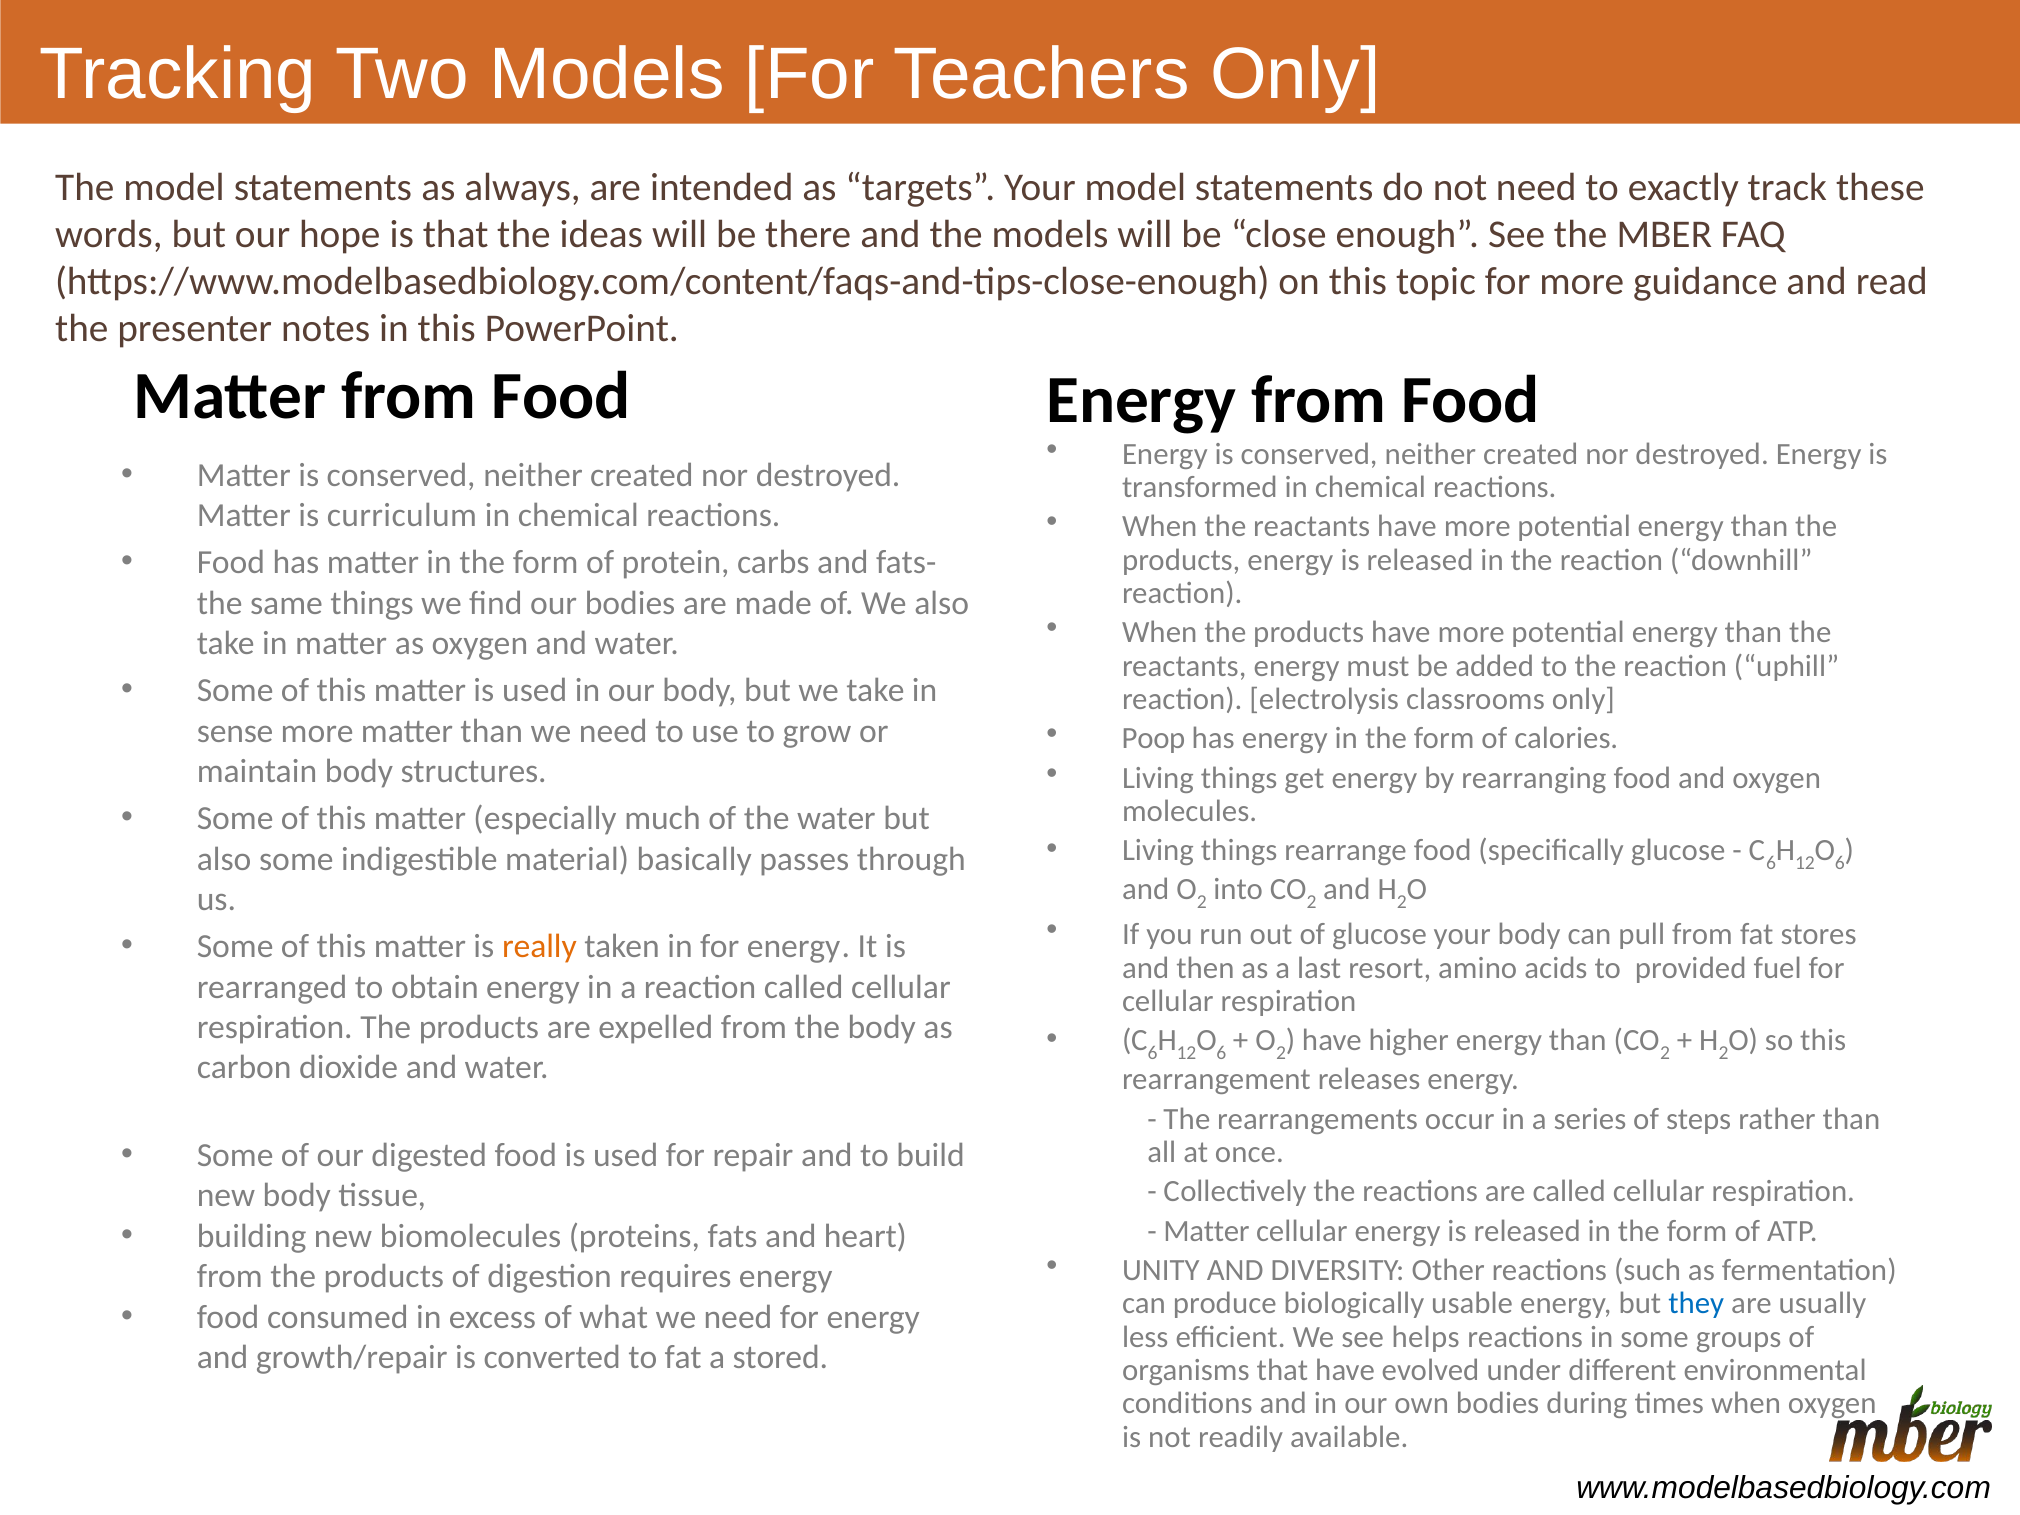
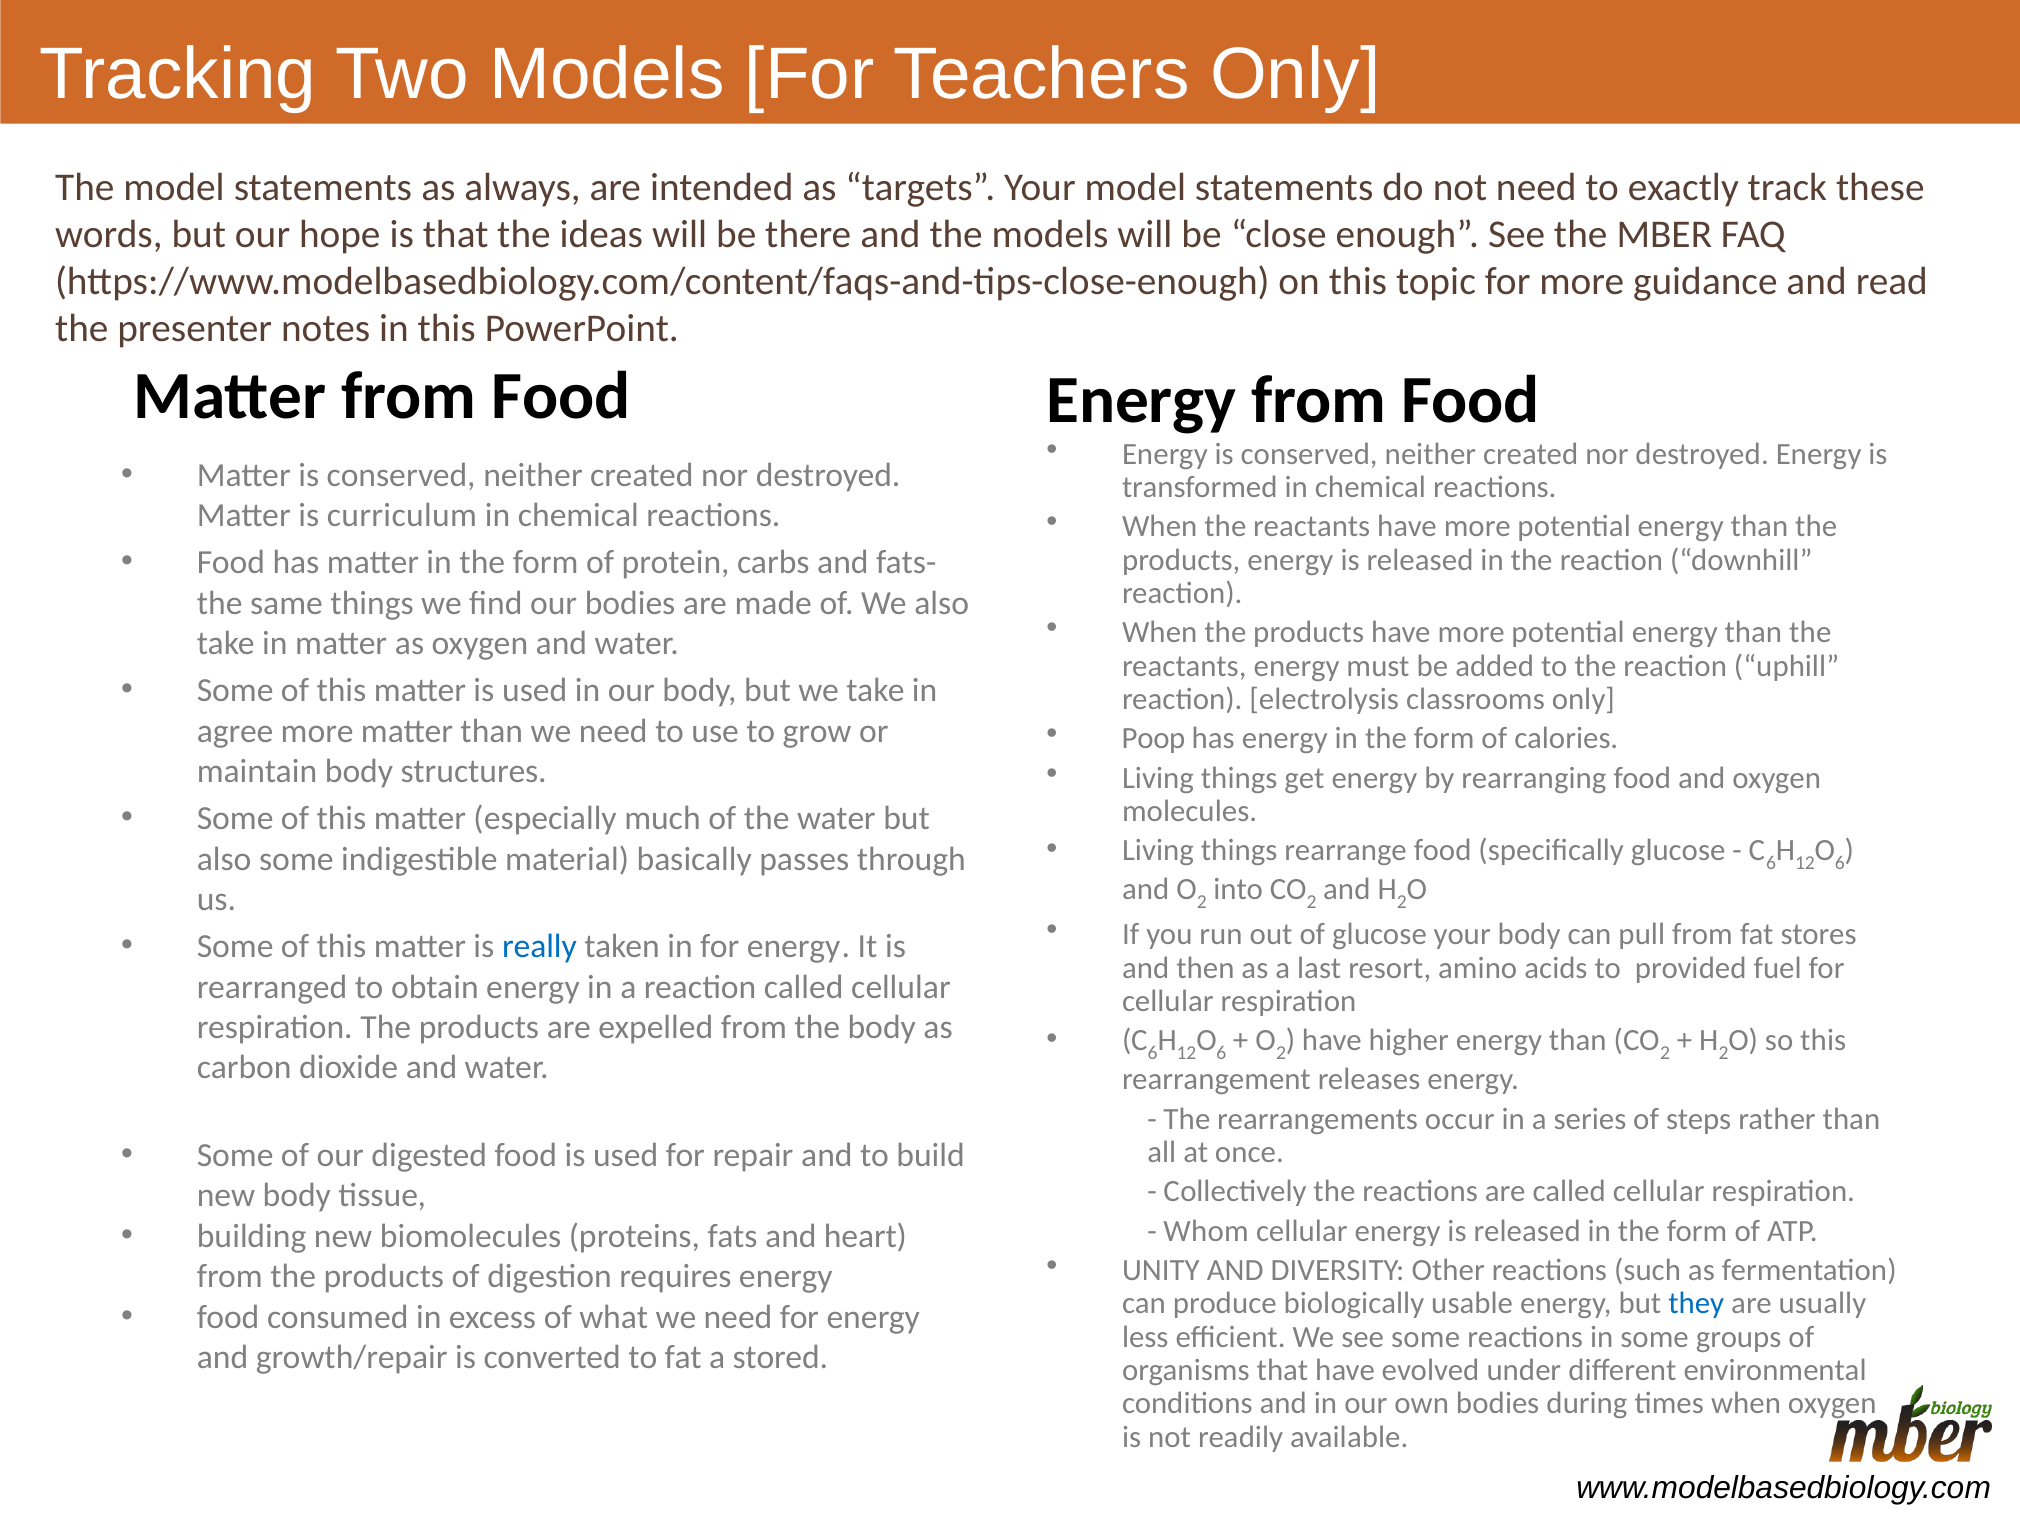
sense: sense -> agree (235, 731)
really colour: orange -> blue (539, 947)
Matter: Matter -> Whom (1206, 1231)
see helps: helps -> some (1426, 1337)
